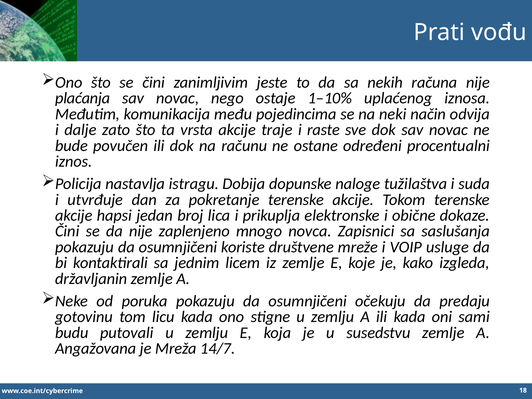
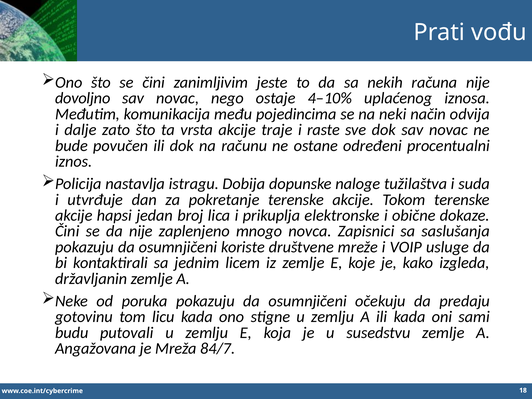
plaćanja: plaćanja -> dovoljno (83, 98)
1–10%: 1–10% -> 4–10% (330, 98)
14/7: 14/7 -> 84/7 (218, 348)
